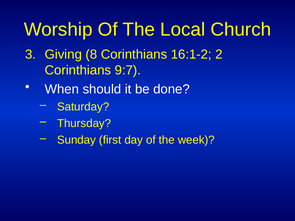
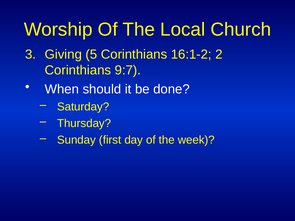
8: 8 -> 5 (91, 55)
